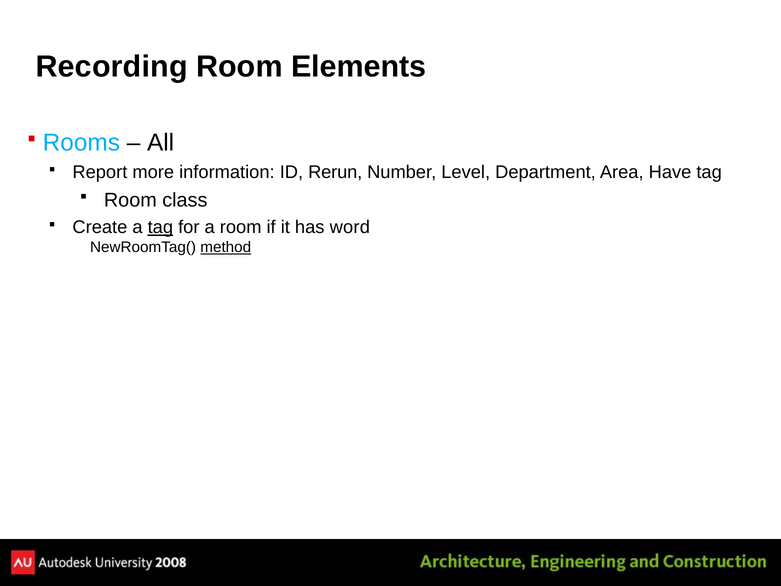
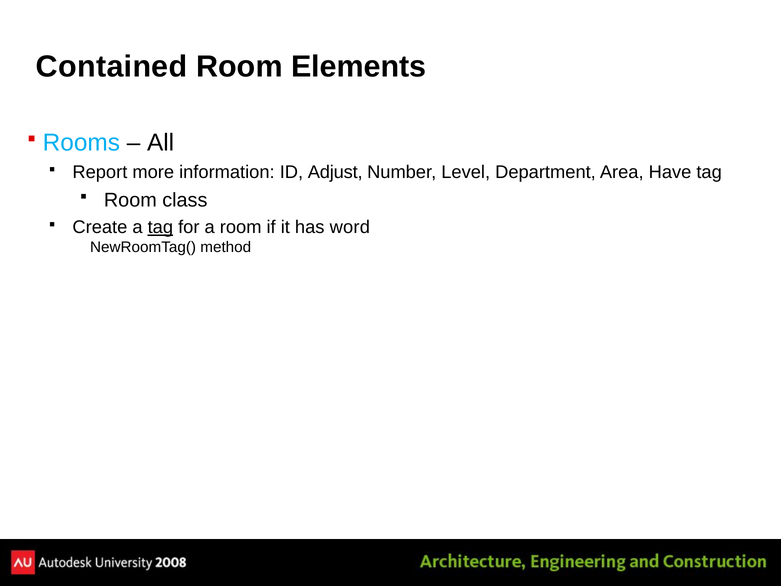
Recording: Recording -> Contained (112, 66)
Rerun: Rerun -> Adjust (335, 172)
method underline: present -> none (226, 247)
